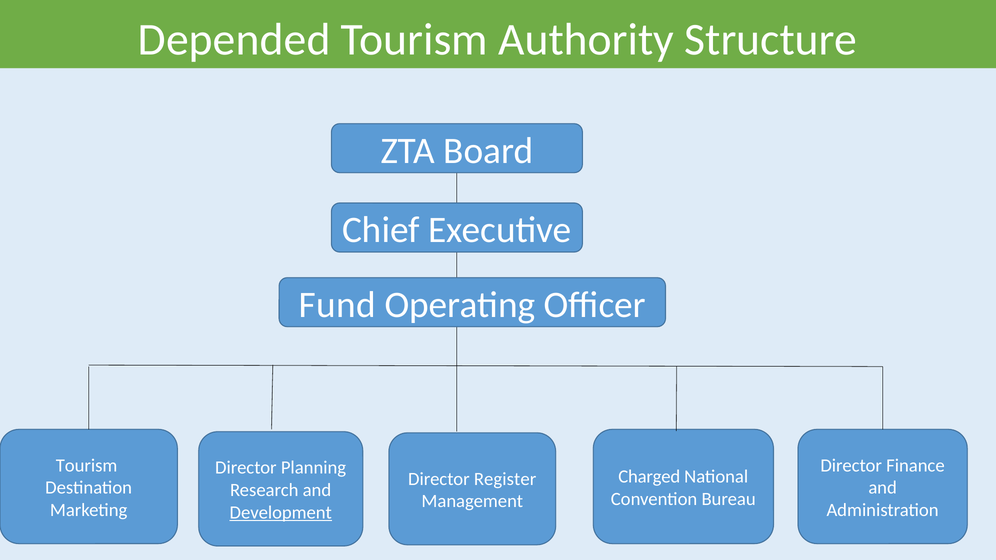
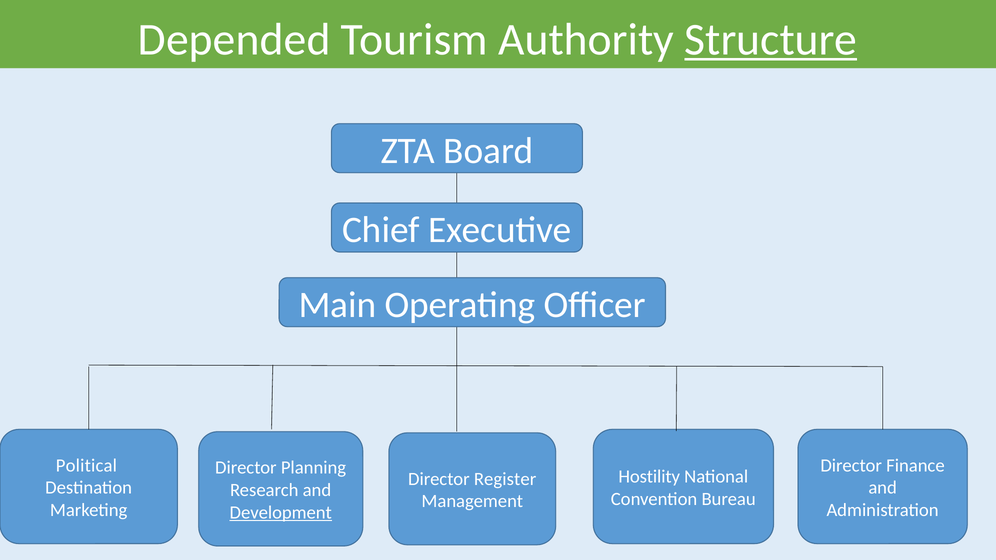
Structure underline: none -> present (771, 40)
Fund: Fund -> Main (337, 305)
Tourism: Tourism -> Political (86, 466)
Charged: Charged -> Hostility (649, 477)
